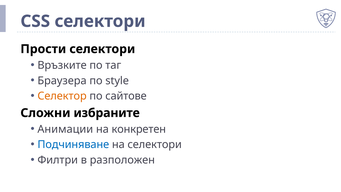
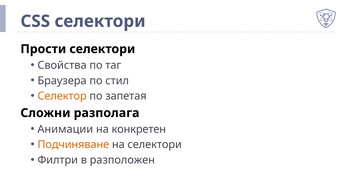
Връзките: Връзките -> Свойства (62, 65)
style: style -> стил (117, 81)
сайтове: сайтове -> запетая (126, 96)
избраните: избраните -> разполага (107, 113)
Подчиняване colour: blue -> orange (73, 144)
